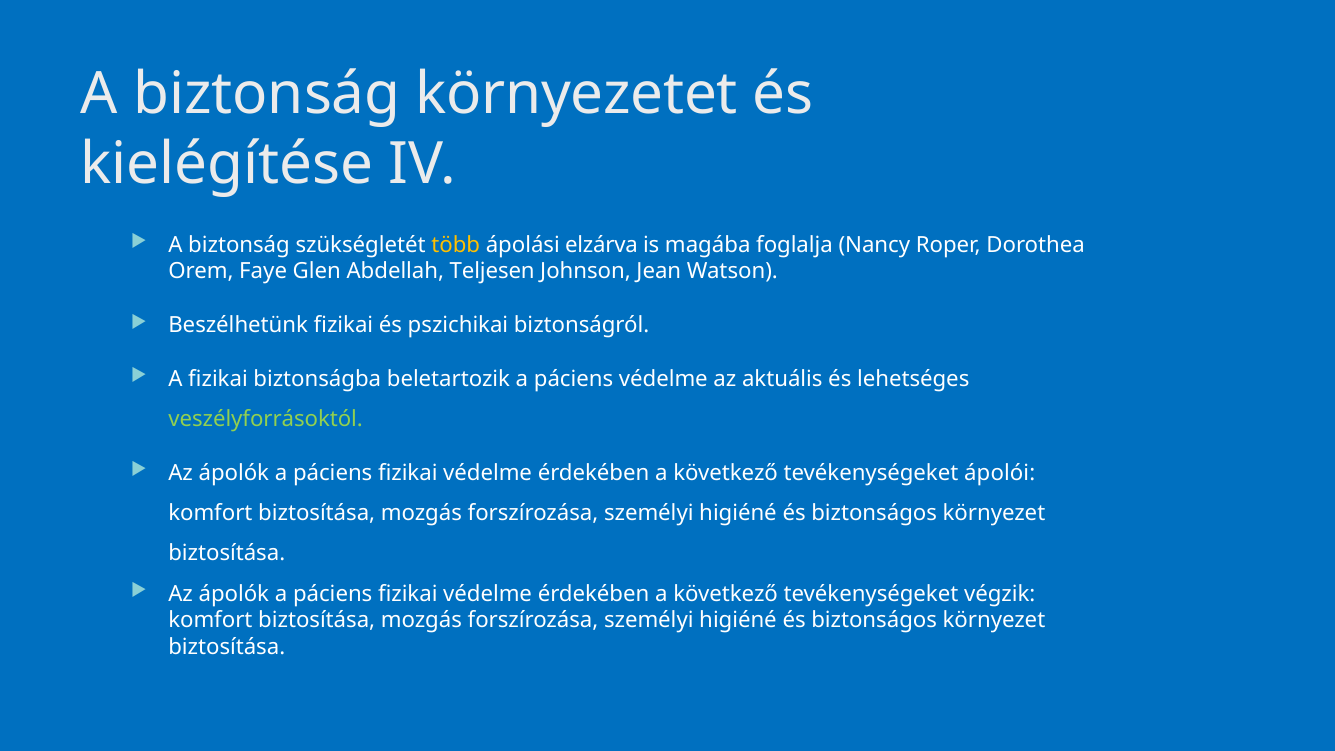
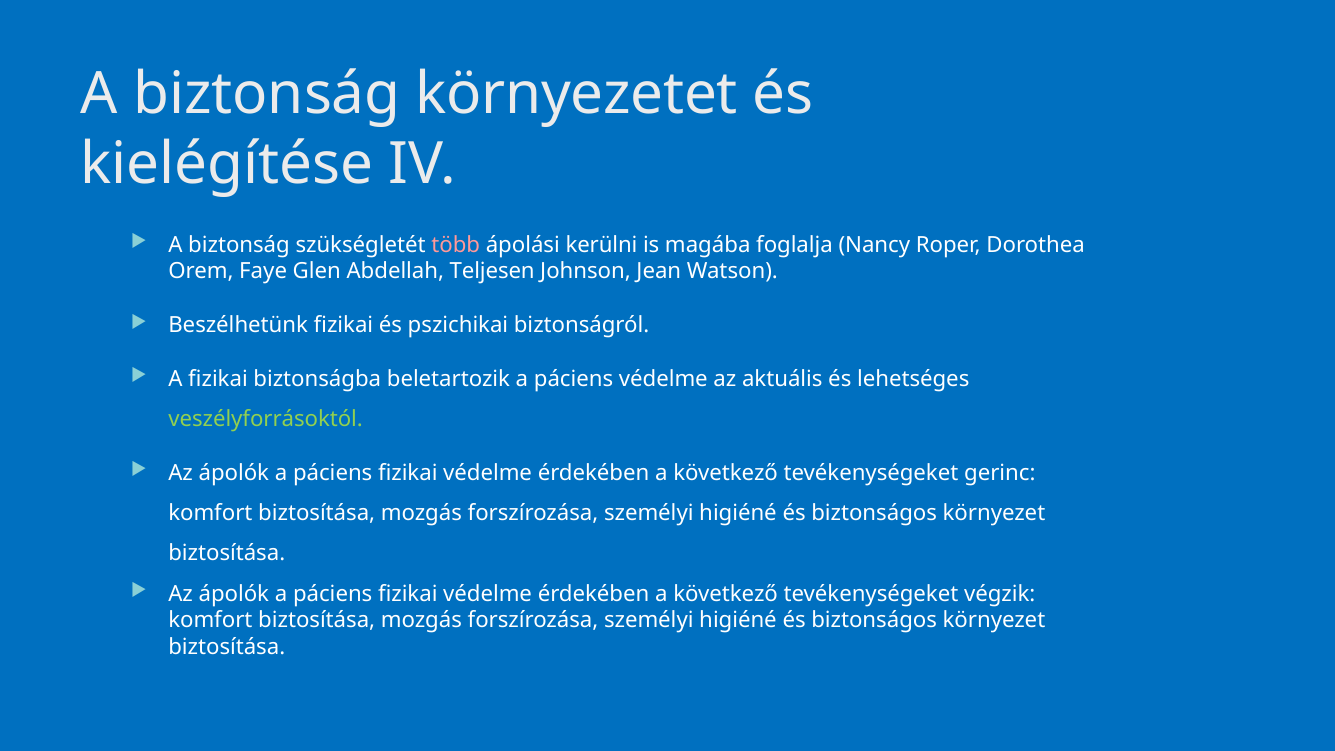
több colour: yellow -> pink (456, 245)
elzárva: elzárva -> kerülni (601, 245)
ápolói: ápolói -> gerinc (1000, 473)
